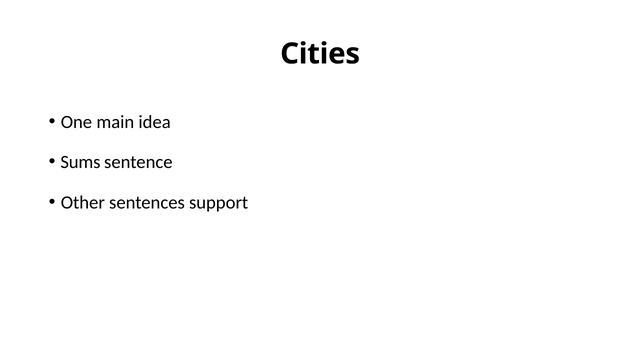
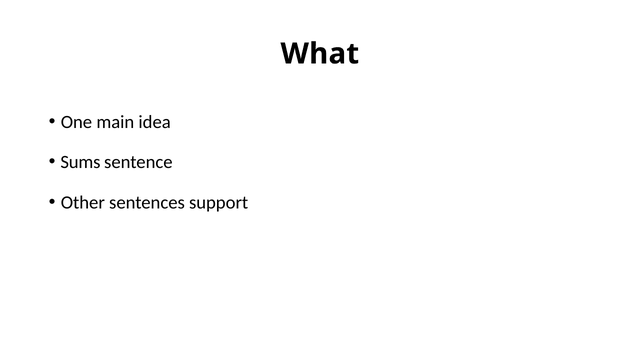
Cities: Cities -> What (320, 54)
